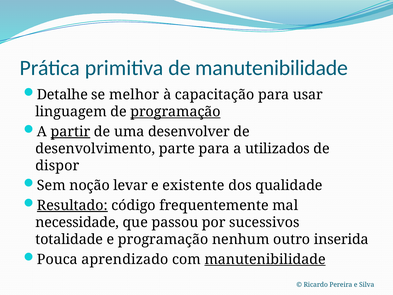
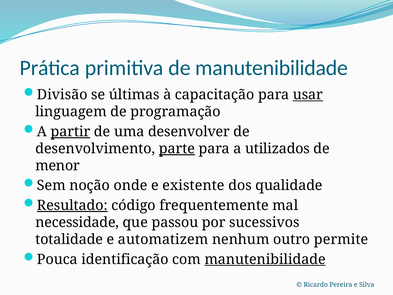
Detalhe: Detalhe -> Divisão (62, 95)
melhor: melhor -> últimas (134, 95)
usar underline: none -> present (308, 95)
programação underline: present -> none (176, 112)
parte underline: none -> present (177, 149)
dispor: dispor -> menor (58, 166)
levar: levar -> onde (130, 185)
e programação: programação -> automatizem (163, 239)
inserida: inserida -> permite (341, 239)
aprendizado: aprendizado -> identificação (125, 259)
